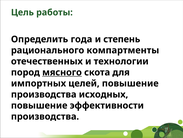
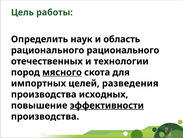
года: года -> наук (82, 39)
степень: степень -> область (122, 39)
рационального компартменты: компартменты -> рационального (123, 50)
целей повышение: повышение -> разведения (130, 83)
эффективности underline: none -> present (107, 105)
